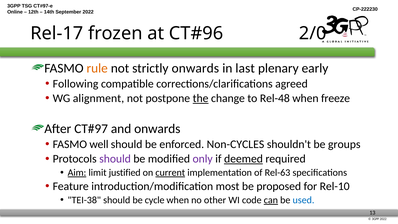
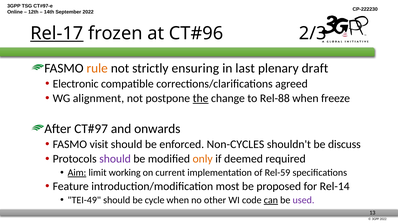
Rel-17 underline: none -> present (57, 33)
2/0: 2/0 -> 2/3 (313, 33)
strictly onwards: onwards -> ensuring (195, 68)
early: early -> draft (315, 68)
Following: Following -> Electronic (76, 84)
Rel-48: Rel-48 -> Rel-88 (275, 98)
well: well -> visit (99, 144)
groups: groups -> discuss (344, 144)
only colour: purple -> orange (203, 159)
deemed underline: present -> none (243, 159)
justified: justified -> working (125, 173)
current underline: present -> none (170, 173)
Rel-63: Rel-63 -> Rel-59 (277, 173)
Rel-10: Rel-10 -> Rel-14 (335, 186)
TEI-38: TEI-38 -> TEI-49 (84, 200)
used colour: blue -> purple (303, 200)
